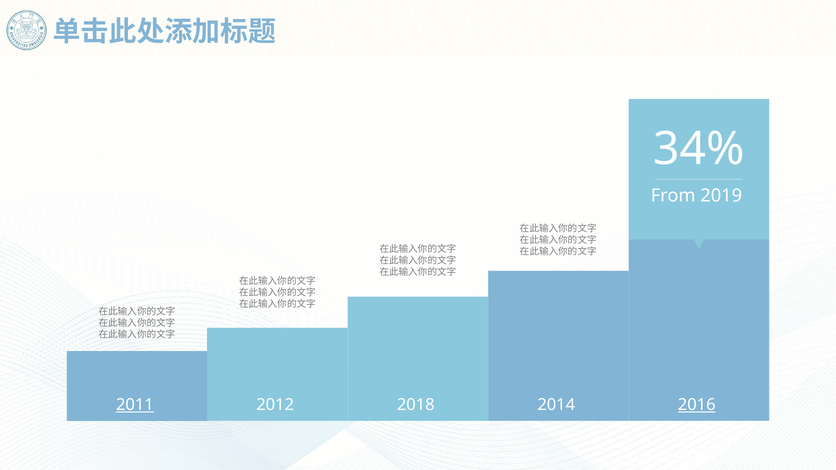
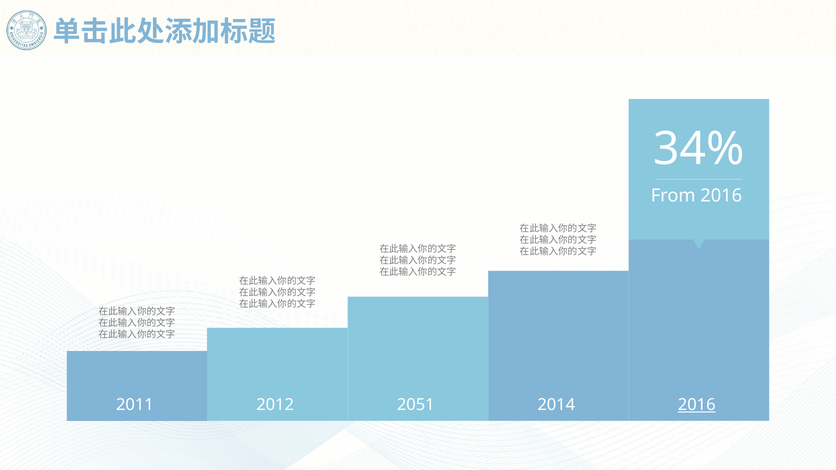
From 2019: 2019 -> 2016 (721, 196)
2011 underline: present -> none (135, 405)
2018: 2018 -> 2051 (416, 405)
